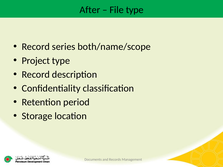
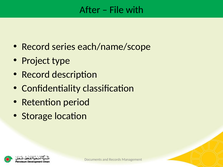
File type: type -> with (135, 10)
both/name/scope: both/name/scope -> each/name/scope (114, 47)
